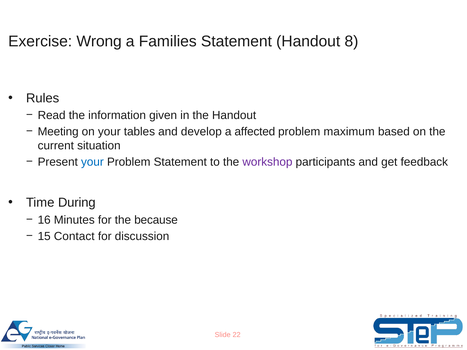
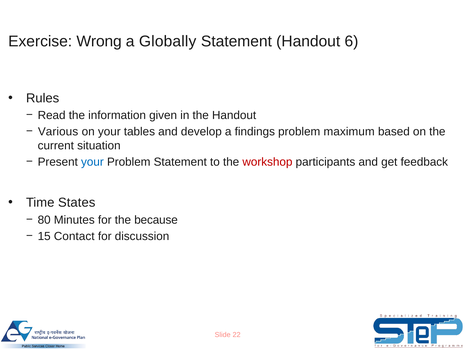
Families: Families -> Globally (168, 41)
8: 8 -> 6 (351, 41)
Meeting: Meeting -> Various (58, 132)
affected: affected -> findings (255, 132)
workshop colour: purple -> red (267, 162)
During: During -> States (77, 203)
16: 16 -> 80 (44, 220)
